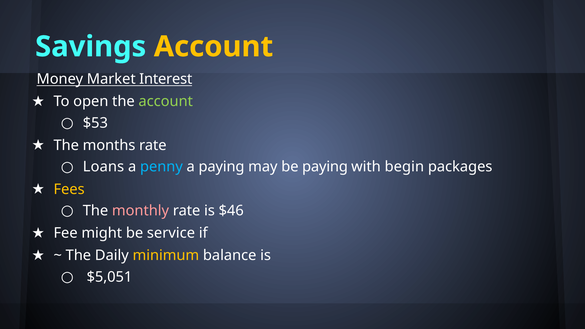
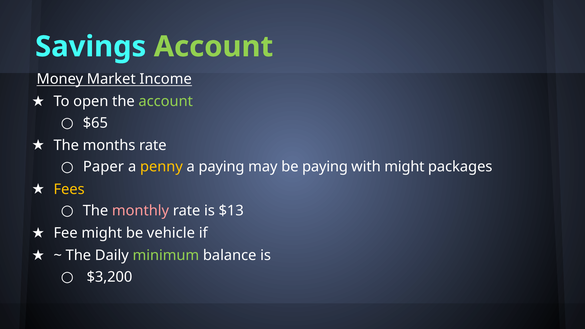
Account colour: yellow -> light green (214, 47)
Interest: Interest -> Income (166, 79)
$53: $53 -> $65 (95, 123)
Loans: Loans -> Paper (103, 167)
penny colour: light blue -> yellow (161, 167)
with begin: begin -> might (404, 167)
$46: $46 -> $13 (231, 211)
service: service -> vehicle (171, 233)
minimum colour: yellow -> light green (166, 256)
$5,051: $5,051 -> $3,200 (109, 277)
